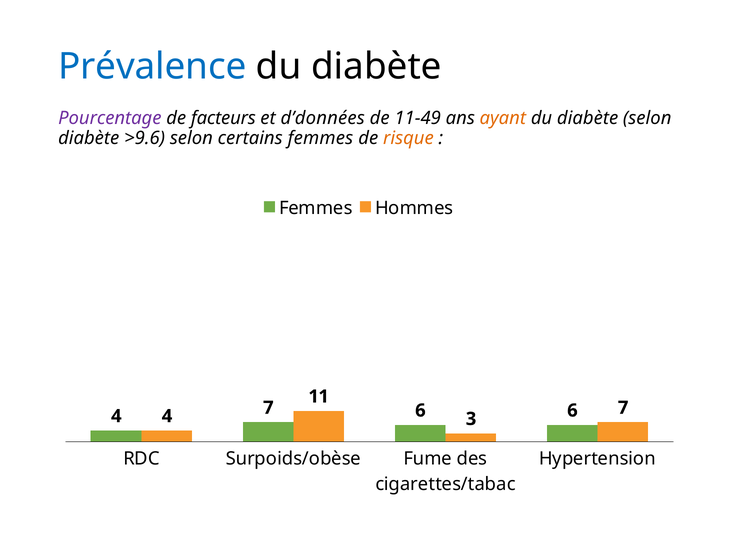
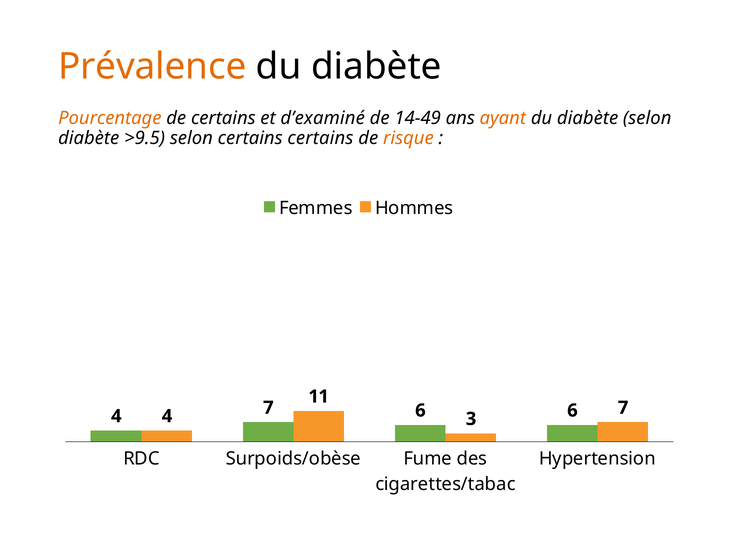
Prévalence colour: blue -> orange (152, 67)
Pourcentage colour: purple -> orange (110, 118)
de facteurs: facteurs -> certains (223, 118)
d’données: d’données -> d’examiné (323, 118)
11-49: 11-49 -> 14-49 (418, 118)
>9.6: >9.6 -> >9.5 (145, 138)
certains femmes: femmes -> certains (320, 138)
